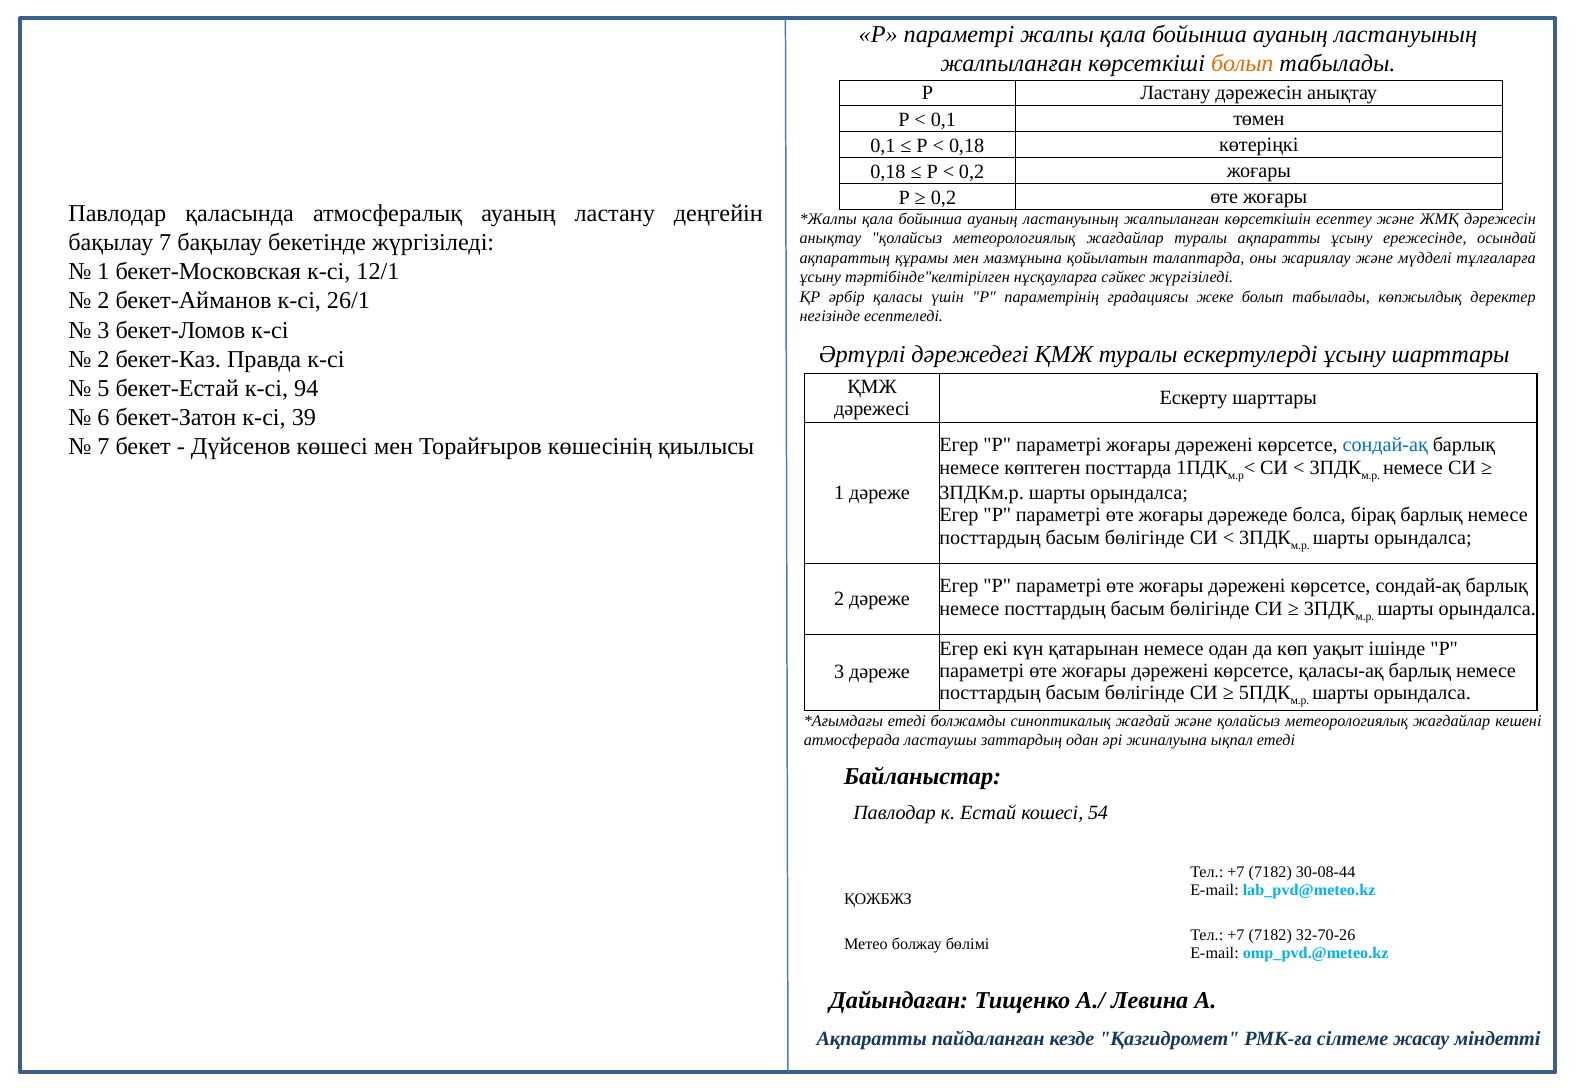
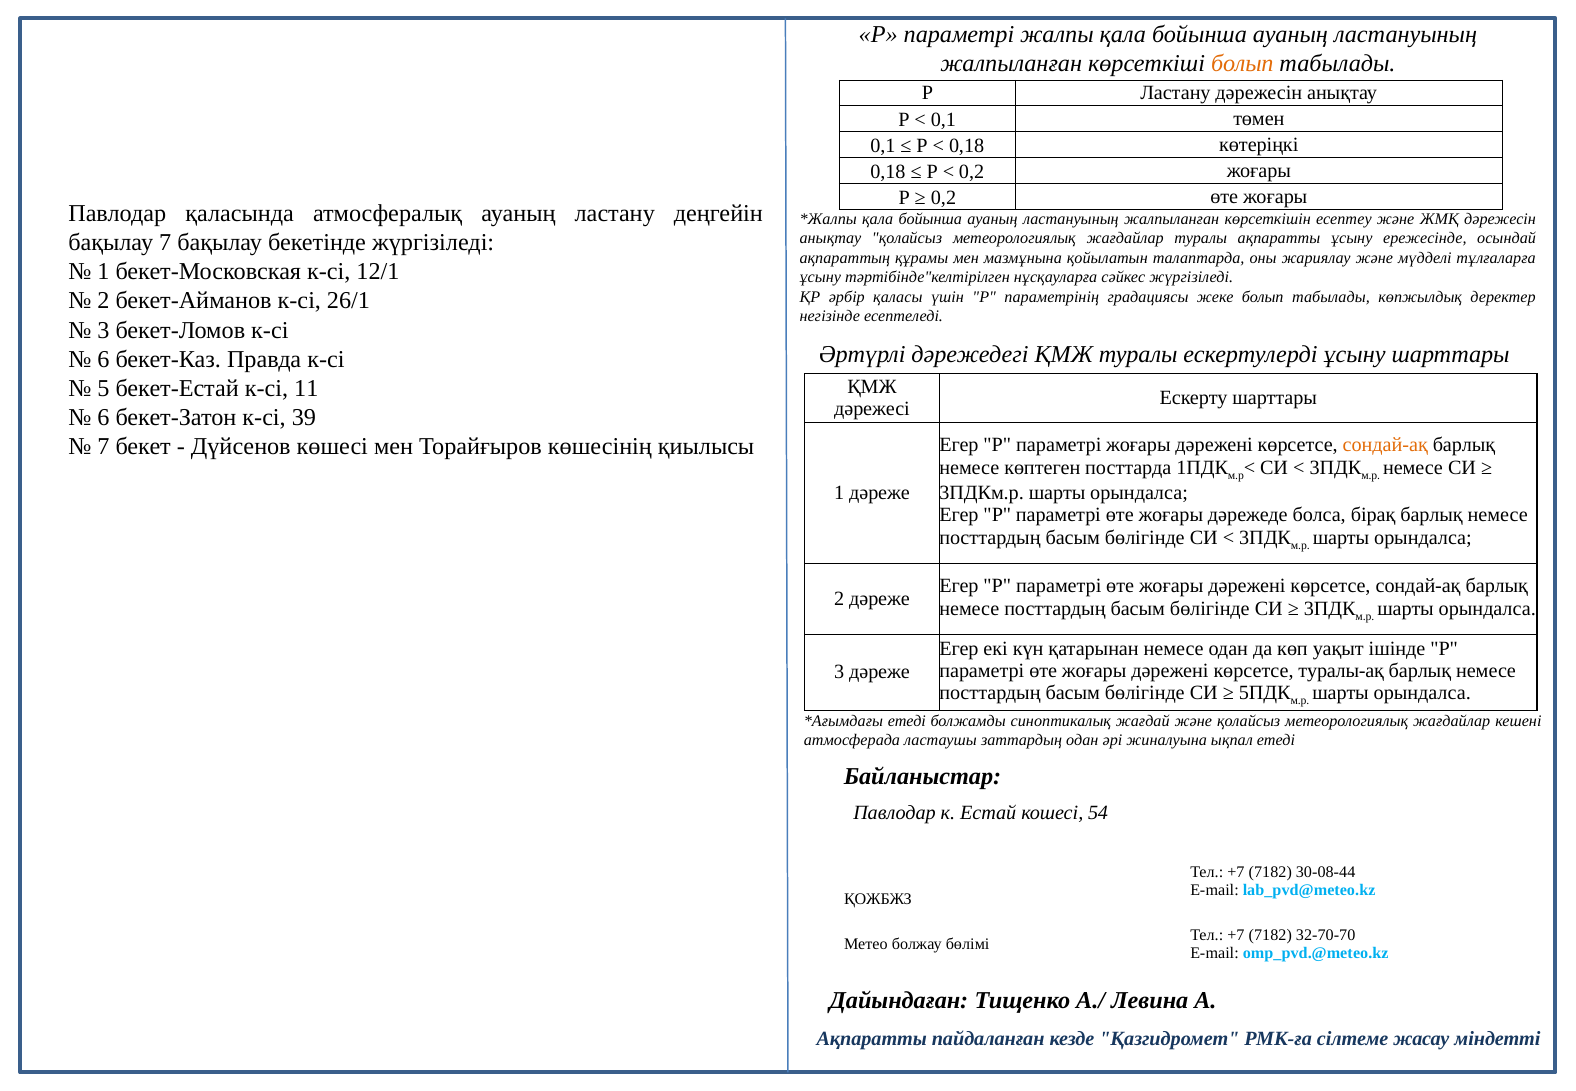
2: 2 -> 6 (104, 359)
94: 94 -> 11 (306, 388)
сондай-ақ colour: blue -> orange (1385, 445)
қаласы-ақ: қаласы-ақ -> туралы-ақ (1341, 671)
32-70-26: 32-70-26 -> 32-70-70 (1326, 935)
